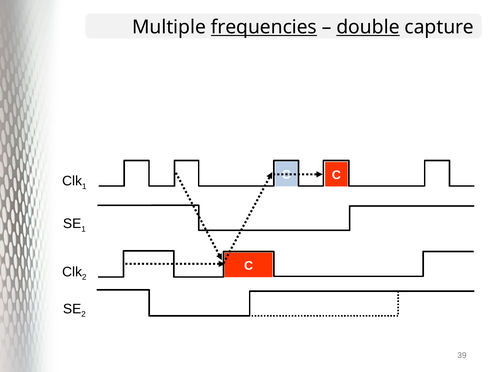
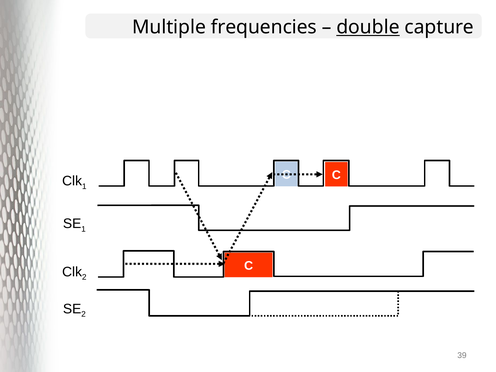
frequencies underline: present -> none (264, 27)
